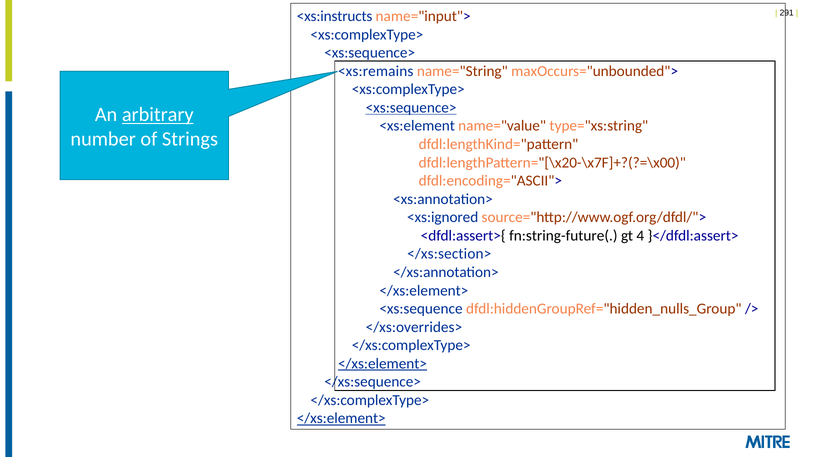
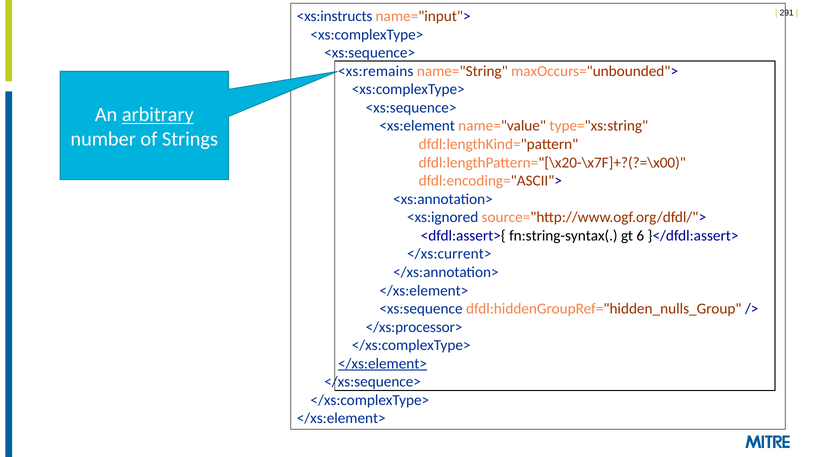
<xs:sequence> underline: present -> none (411, 108)
fn:string-future(: fn:string-future( -> fn:string-syntax( (563, 236)
4: 4 -> 6 (640, 236)
</xs:section>: </xs:section> -> </xs:current> (449, 254)
</xs:overrides>: </xs:overrides> -> </xs:processor> (414, 327)
</xs:element> underline: present -> none (341, 419)
